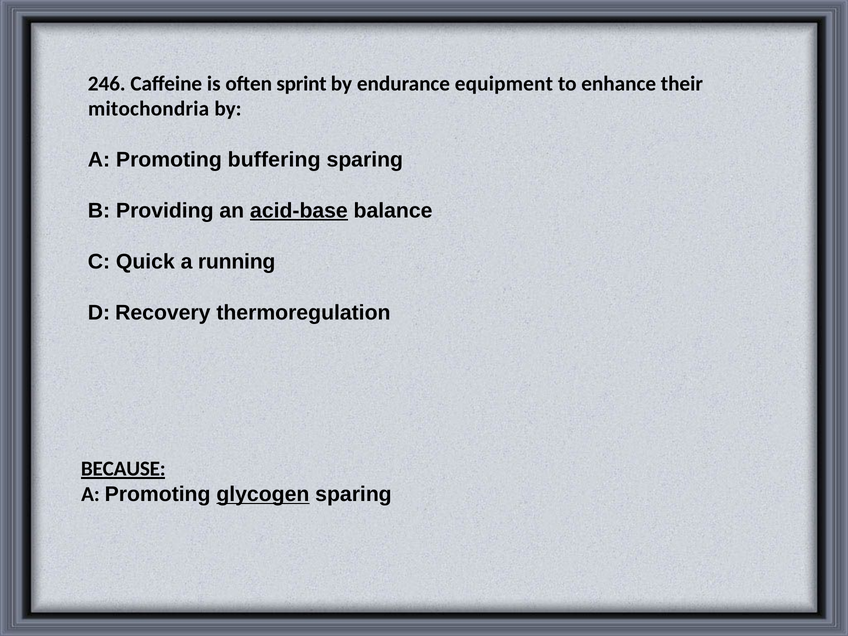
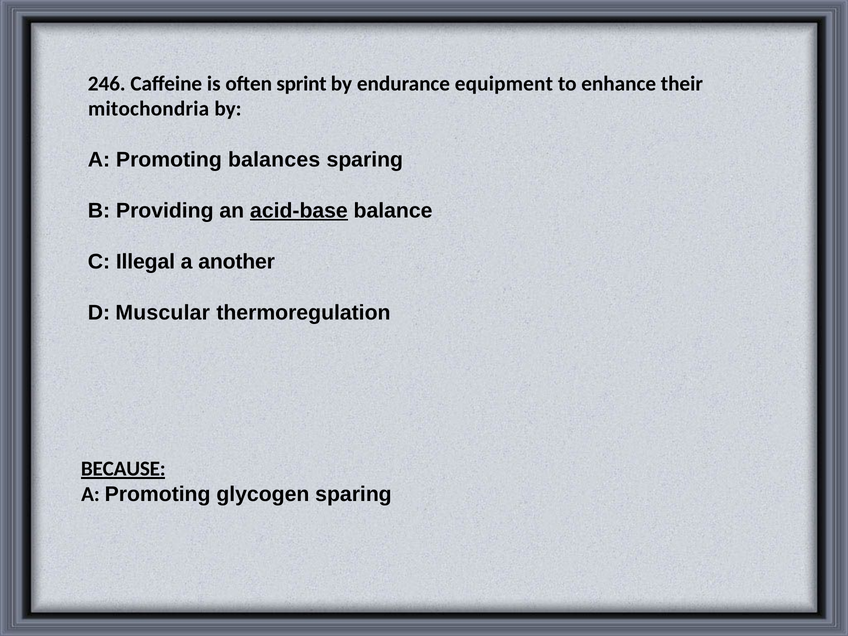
buffering: buffering -> balances (274, 160)
Quick: Quick -> Illegal (145, 262)
running: running -> another (237, 262)
Recovery: Recovery -> Muscular (163, 313)
glycogen underline: present -> none (263, 494)
